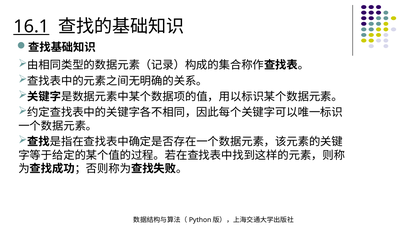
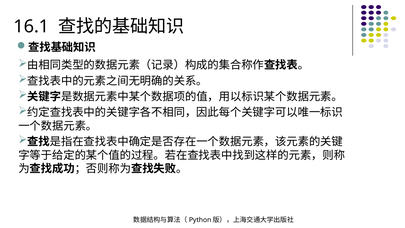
16.1 underline: present -> none (31, 27)
